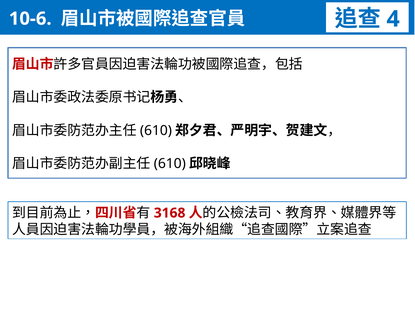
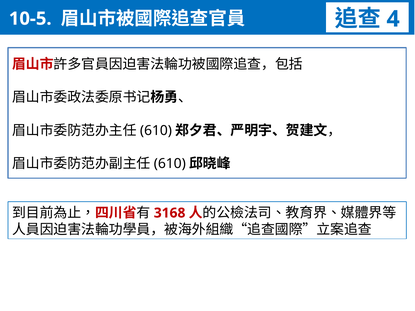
10-6: 10-6 -> 10-5 (30, 19)
